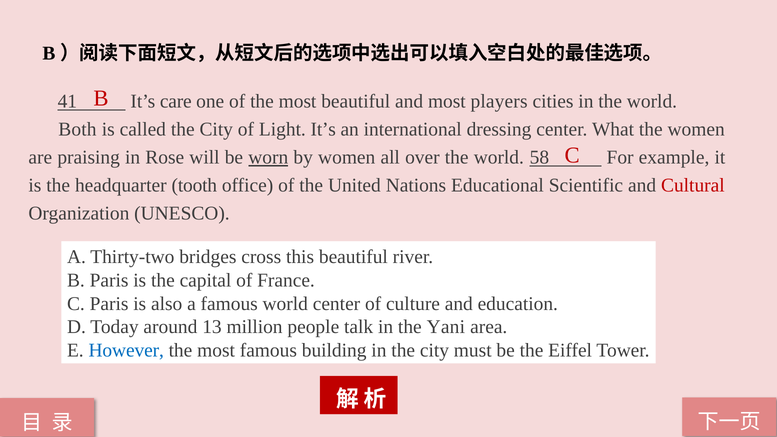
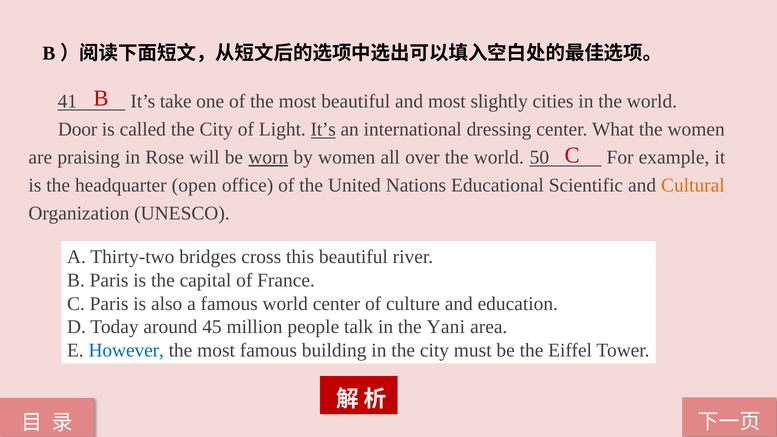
care: care -> take (176, 102)
players: players -> slightly (499, 102)
Both: Both -> Door (78, 129)
It’s underline: none -> present (323, 129)
58: 58 -> 50 (539, 157)
tooth: tooth -> open (194, 185)
Cultural colour: red -> orange (693, 185)
13: 13 -> 45 (212, 327)
